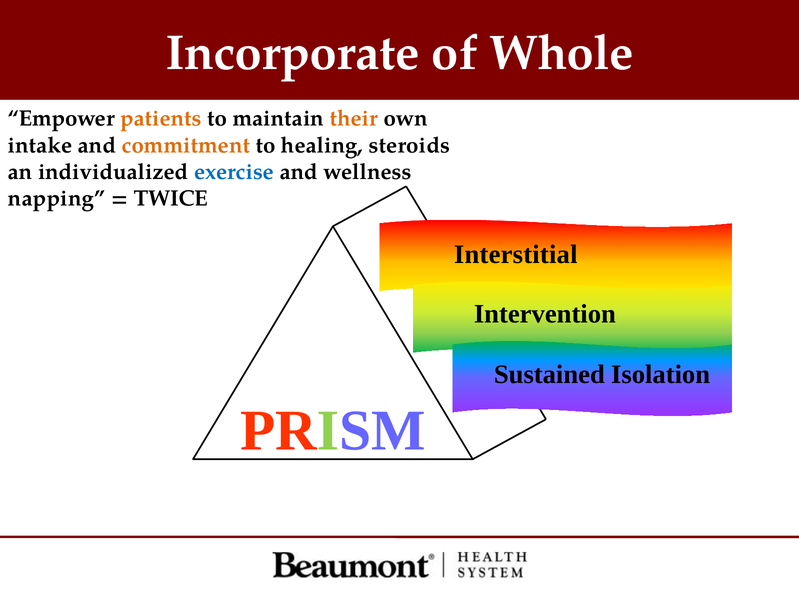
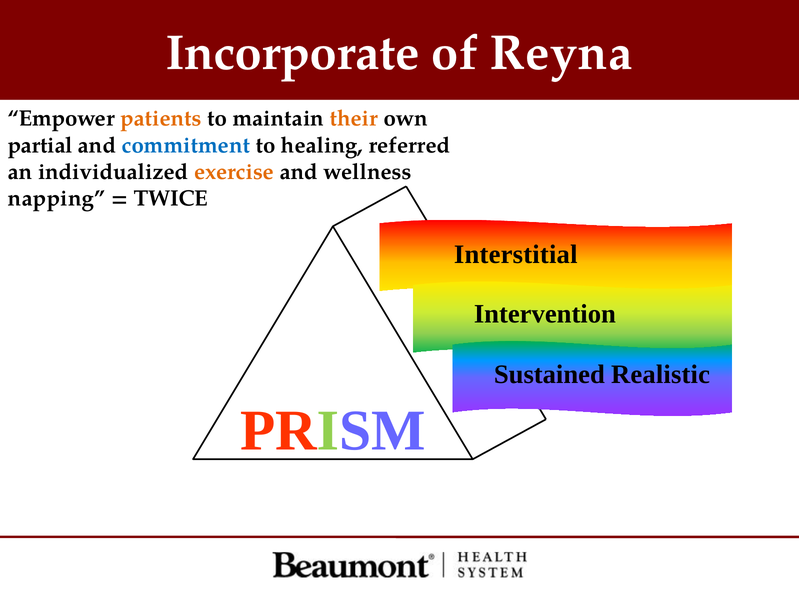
Whole: Whole -> Reyna (561, 53)
intake: intake -> partial (40, 145)
commitment colour: orange -> blue (186, 145)
steroids: steroids -> referred (409, 145)
exercise colour: blue -> orange (234, 172)
Isolation: Isolation -> Realistic (661, 375)
